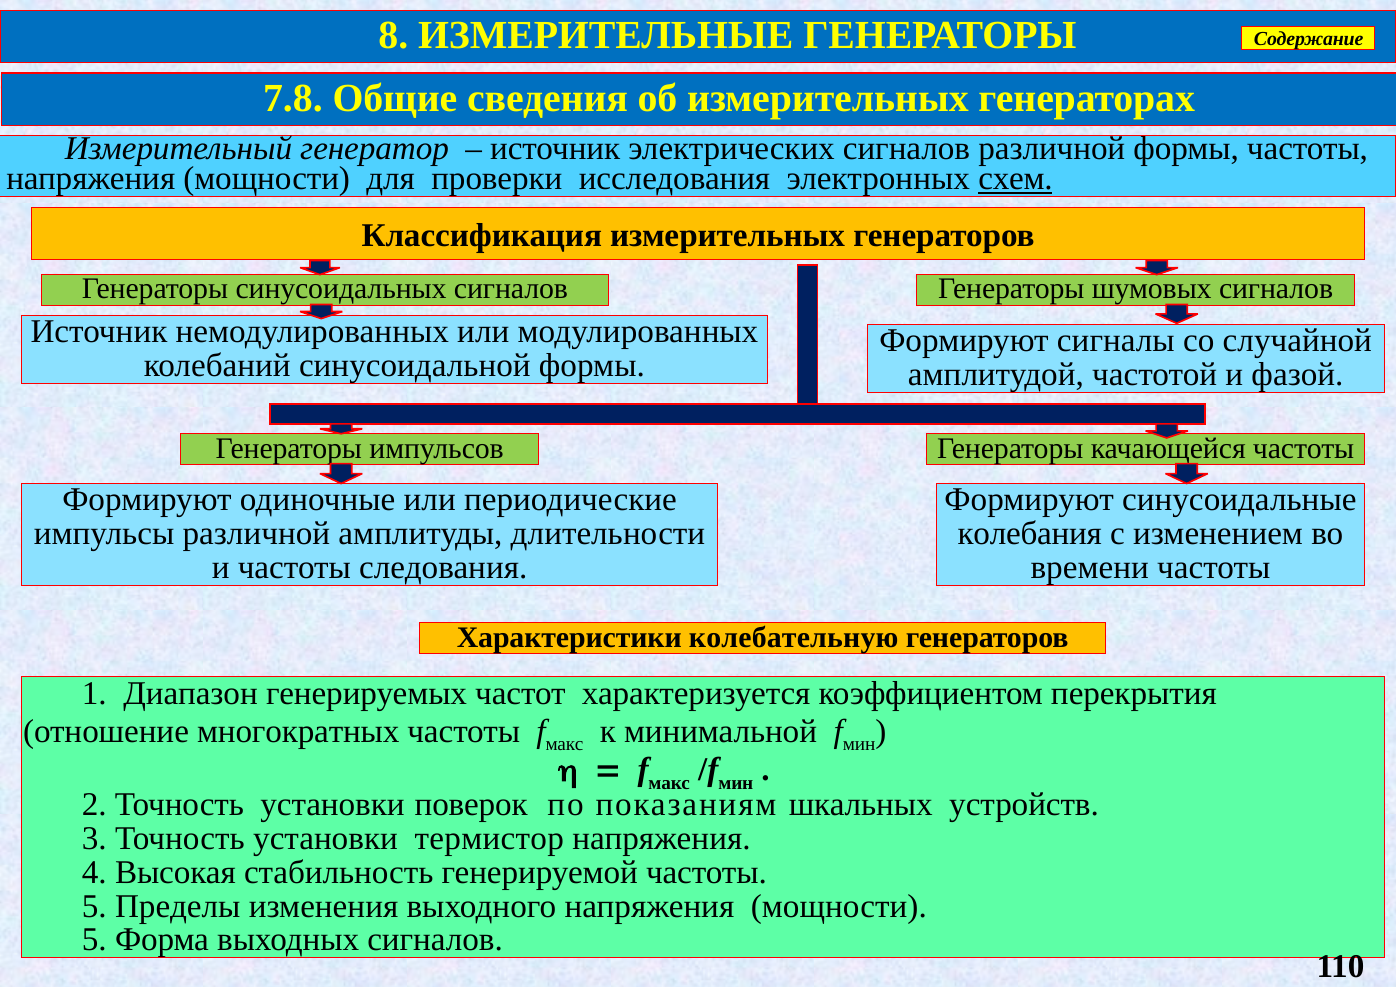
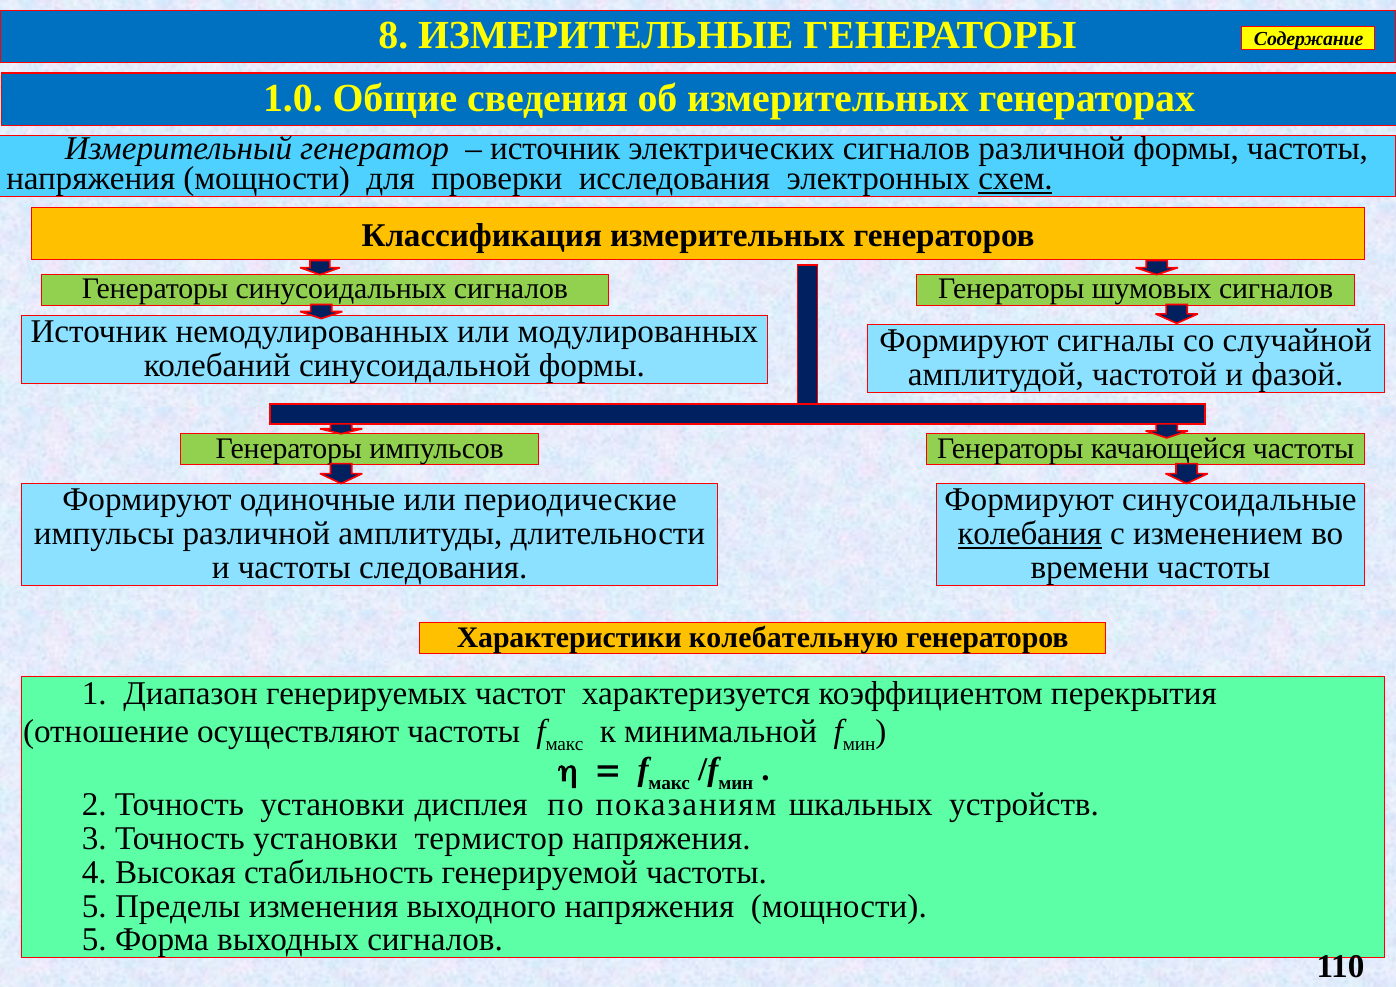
7.8: 7.8 -> 1.0 (293, 98)
колебания underline: none -> present (1030, 534)
многократных: многократных -> осуществляют (298, 732)
поверок: поверок -> дисплея (471, 805)
